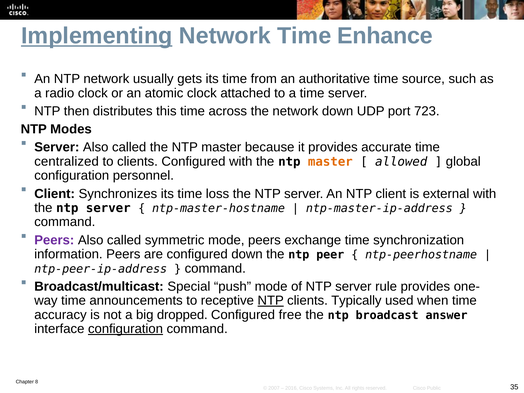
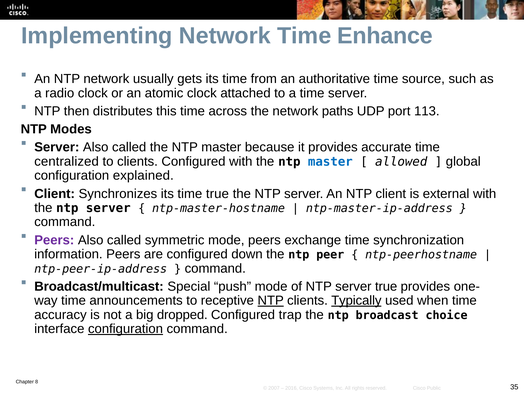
Implementing underline: present -> none (97, 36)
network down: down -> paths (338, 111)
723: 723 -> 113 (427, 111)
master colour: orange -> blue (330, 162)
personnel: personnel -> explained (143, 176)
time loss: loss -> true (217, 194)
server rule: rule -> true (386, 286)
Typically underline: none -> present (356, 301)
free: free -> trap (290, 315)
answer: answer -> choice (447, 315)
